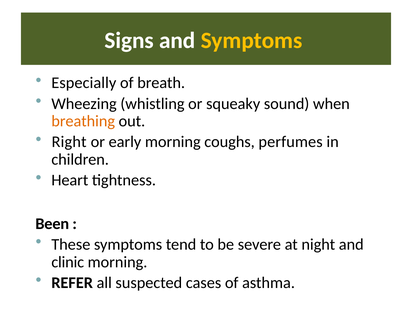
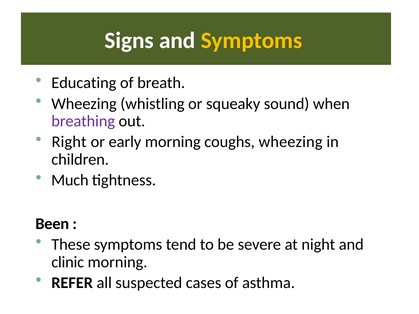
Especially: Especially -> Educating (84, 83)
breathing colour: orange -> purple (83, 121)
coughs perfumes: perfumes -> wheezing (291, 142)
Heart: Heart -> Much (70, 180)
